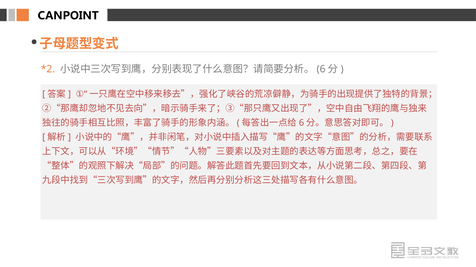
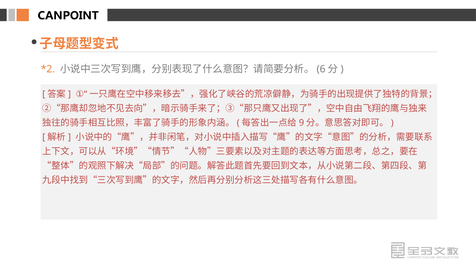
6: 6 -> 9 (301, 123)
